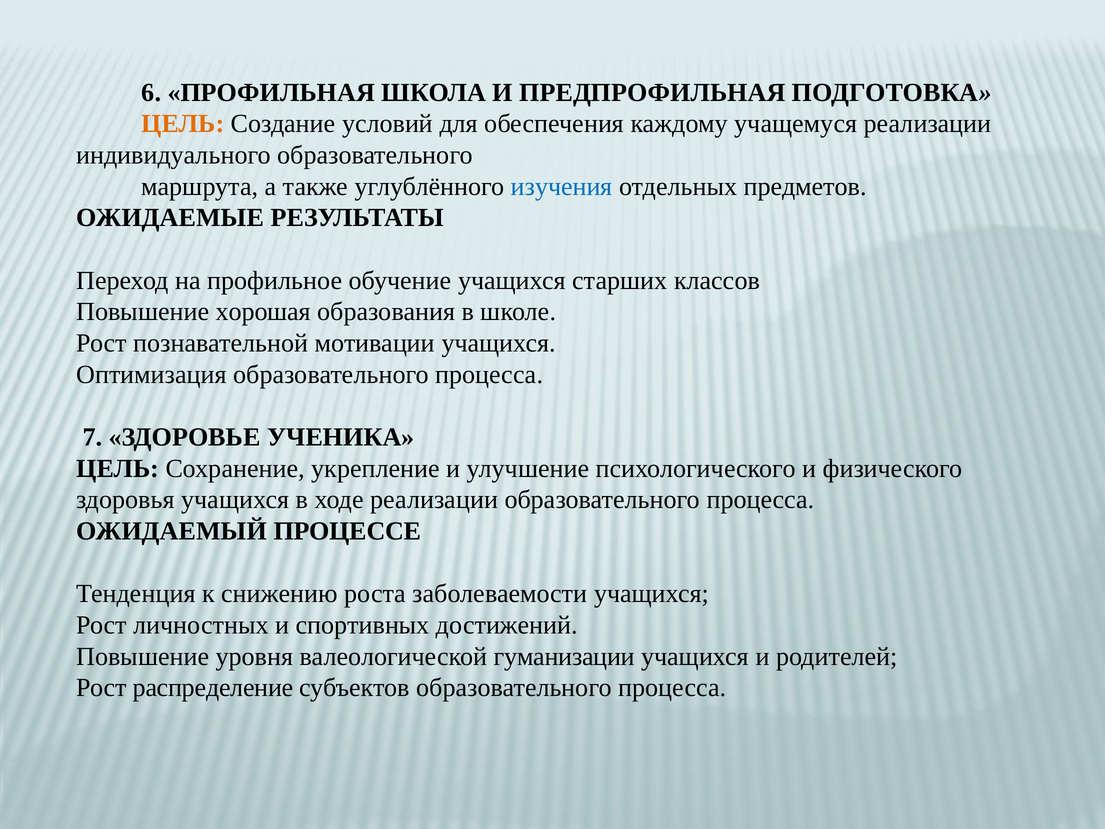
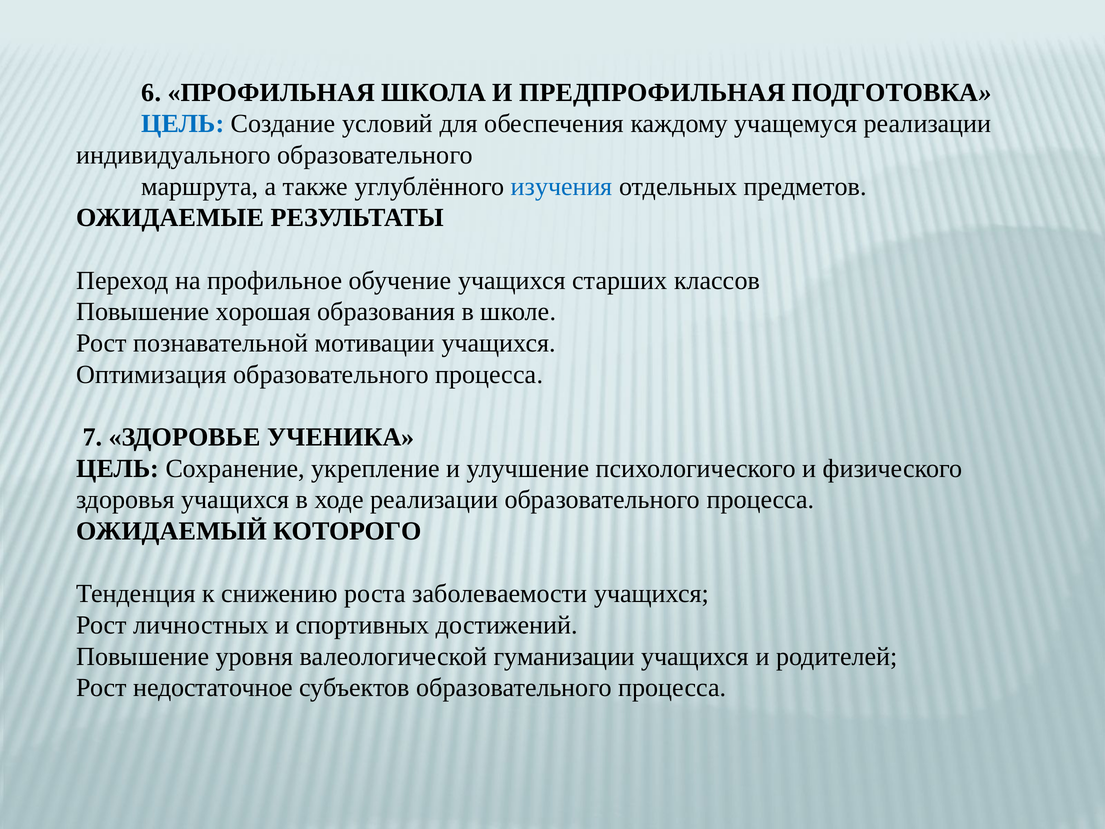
ЦЕЛЬ colour: orange -> blue (183, 124)
ПРОЦЕССЕ: ПРОЦЕССЕ -> КОТОРОГО (347, 531)
распределение: распределение -> недостаточное (213, 688)
